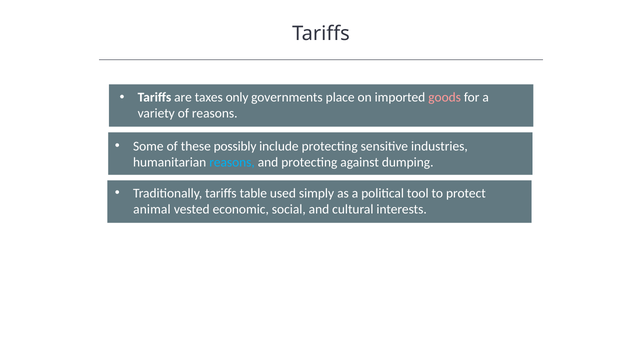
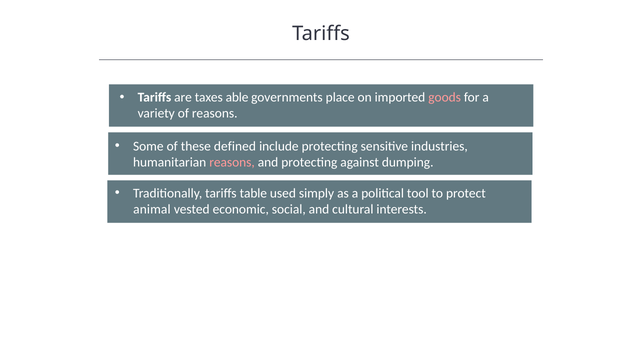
only: only -> able (237, 97)
possibly: possibly -> defined (235, 146)
reasons colour: light blue -> pink (232, 162)
